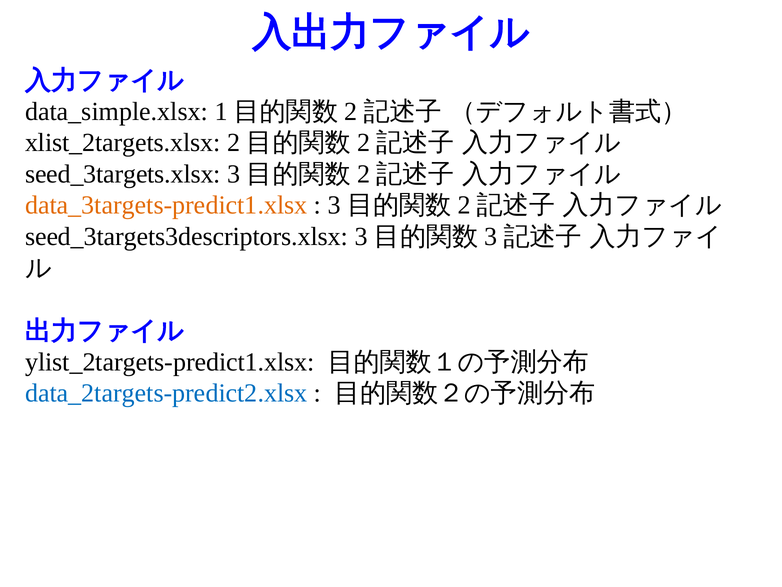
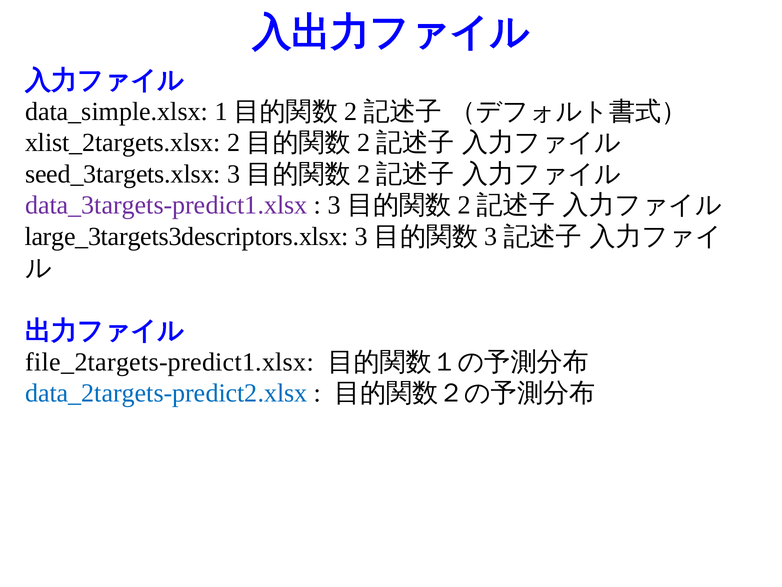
data_3targets-predict1.xlsx colour: orange -> purple (166, 205)
seed_3targets3descriptors.xlsx: seed_3targets3descriptors.xlsx -> large_3targets3descriptors.xlsx (187, 236)
ylist_2targets-predict1.xlsx: ylist_2targets-predict1.xlsx -> file_2targets-predict1.xlsx (170, 362)
